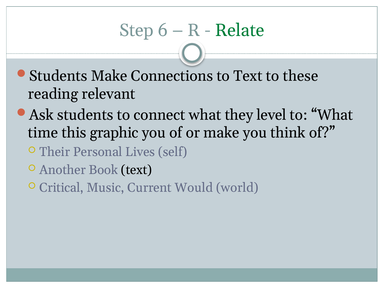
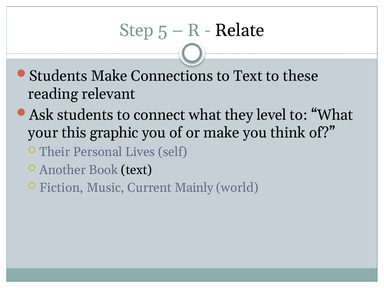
6: 6 -> 5 (163, 30)
Relate colour: green -> black (240, 30)
time: time -> your (43, 133)
Critical: Critical -> Fiction (61, 188)
Would: Would -> Mainly (194, 188)
